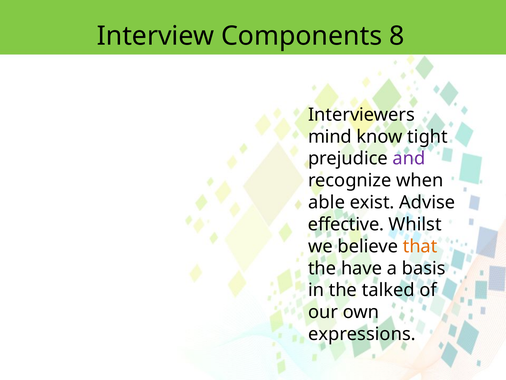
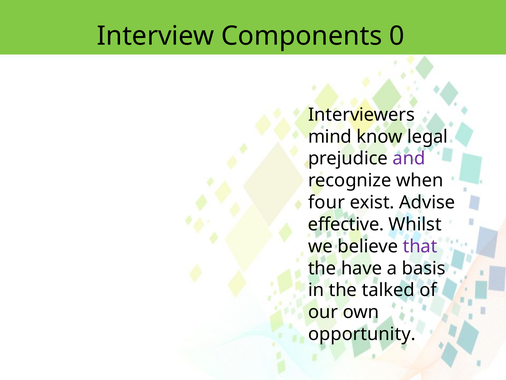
8: 8 -> 0 (397, 36)
tight: tight -> legal (428, 136)
able: able -> four (327, 202)
that colour: orange -> purple (420, 246)
expressions: expressions -> opportunity (362, 334)
